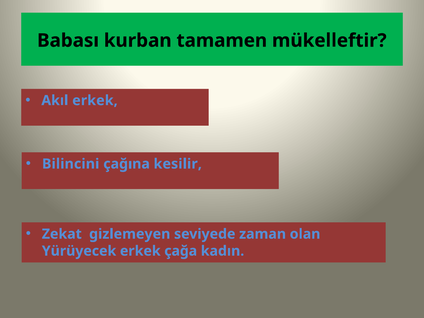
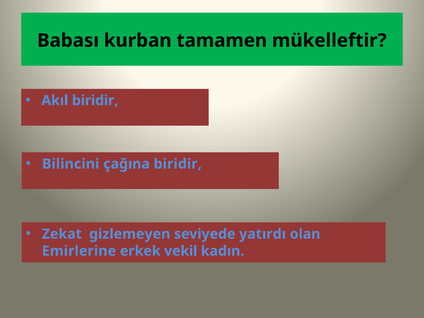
Akıl erkek: erkek -> biridir (95, 100)
çağına kesilir: kesilir -> biridir (178, 164)
zaman: zaman -> yatırdı (263, 234)
Yürüyecek: Yürüyecek -> Emirlerine (79, 251)
çağa: çağa -> vekil (181, 251)
